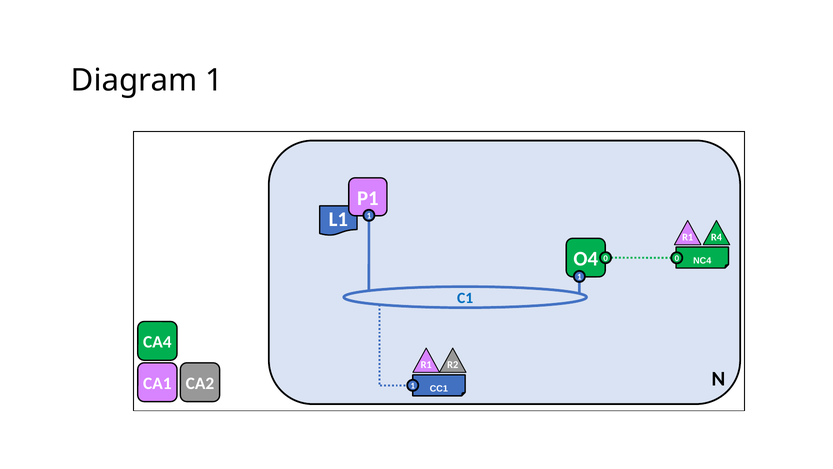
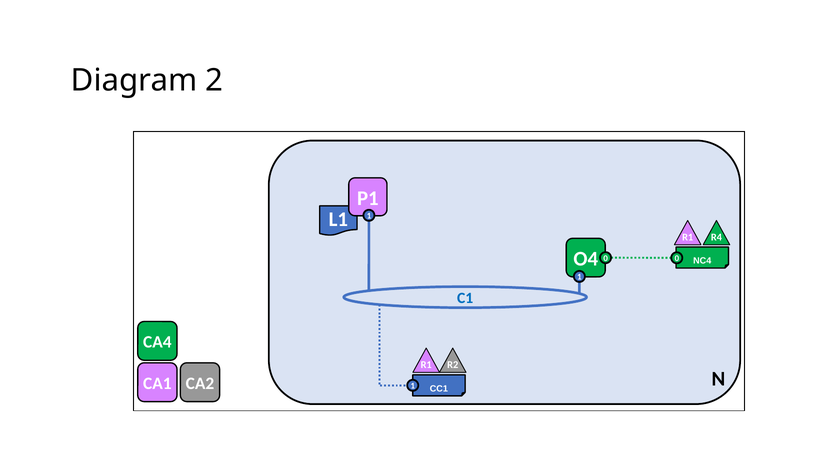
Diagram 1: 1 -> 2 (214, 80)
